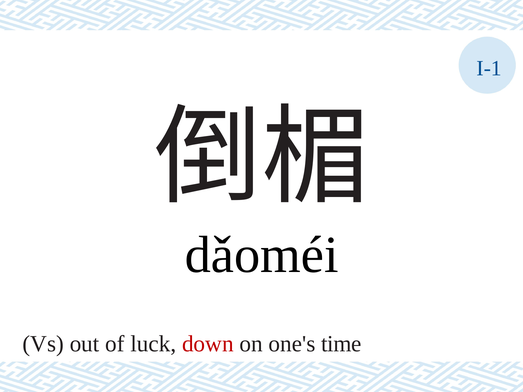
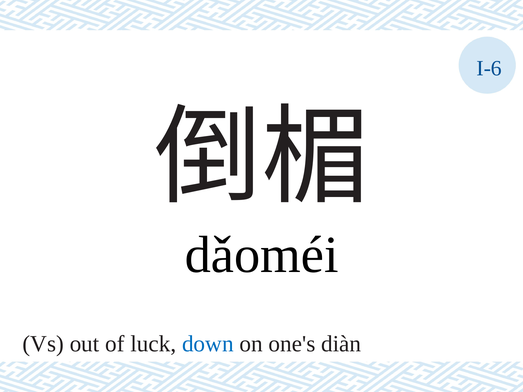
I-1: I-1 -> I-6 (489, 69)
down colour: red -> blue (208, 344)
time: time -> diàn (341, 344)
